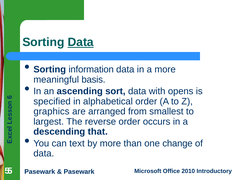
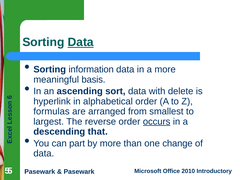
opens: opens -> delete (181, 91)
specified: specified -> hyperlink (52, 101)
graphics: graphics -> formulas (51, 111)
occurs underline: none -> present (157, 122)
text: text -> part (77, 143)
